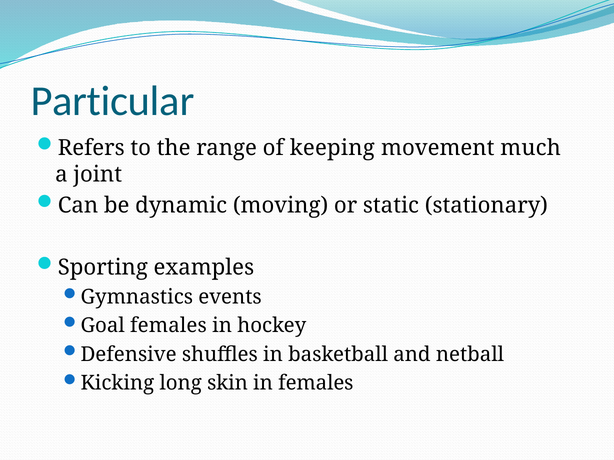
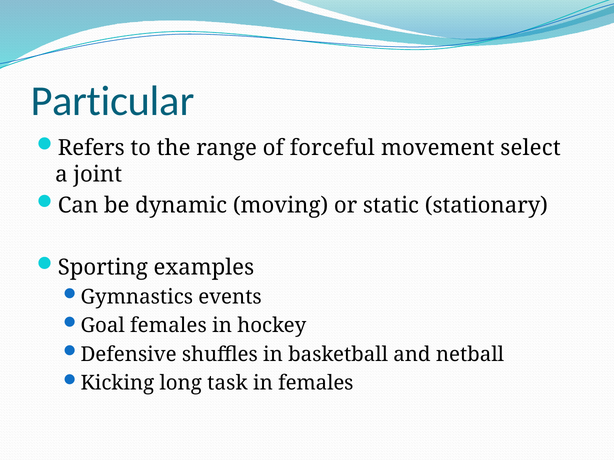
keeping: keeping -> forceful (332, 148)
much: much -> select (531, 148)
skin: skin -> task (227, 383)
